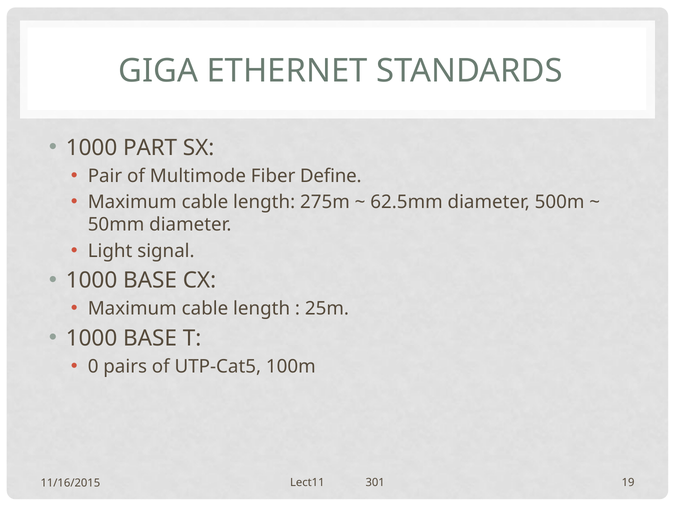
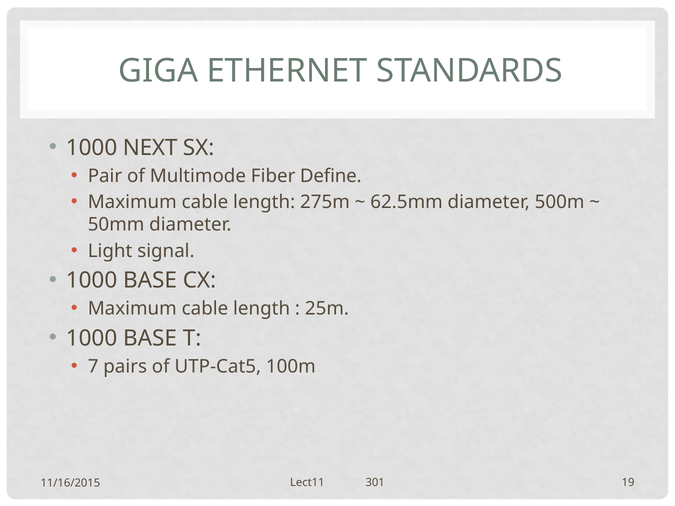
PART: PART -> NEXT (150, 148)
0: 0 -> 7 (93, 367)
